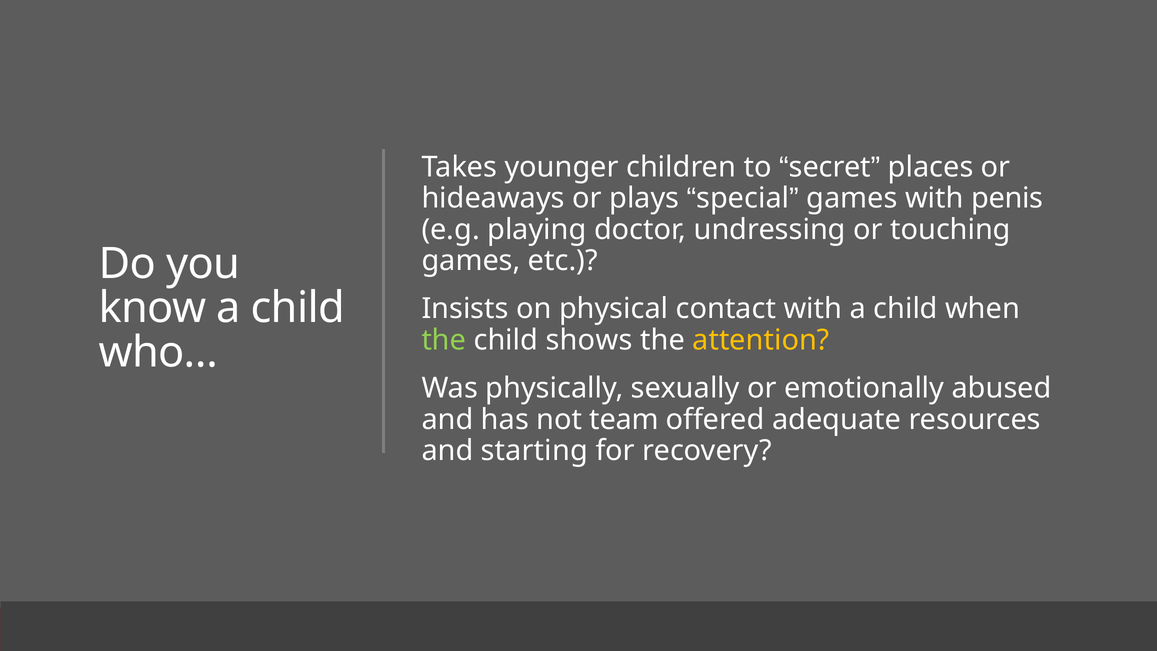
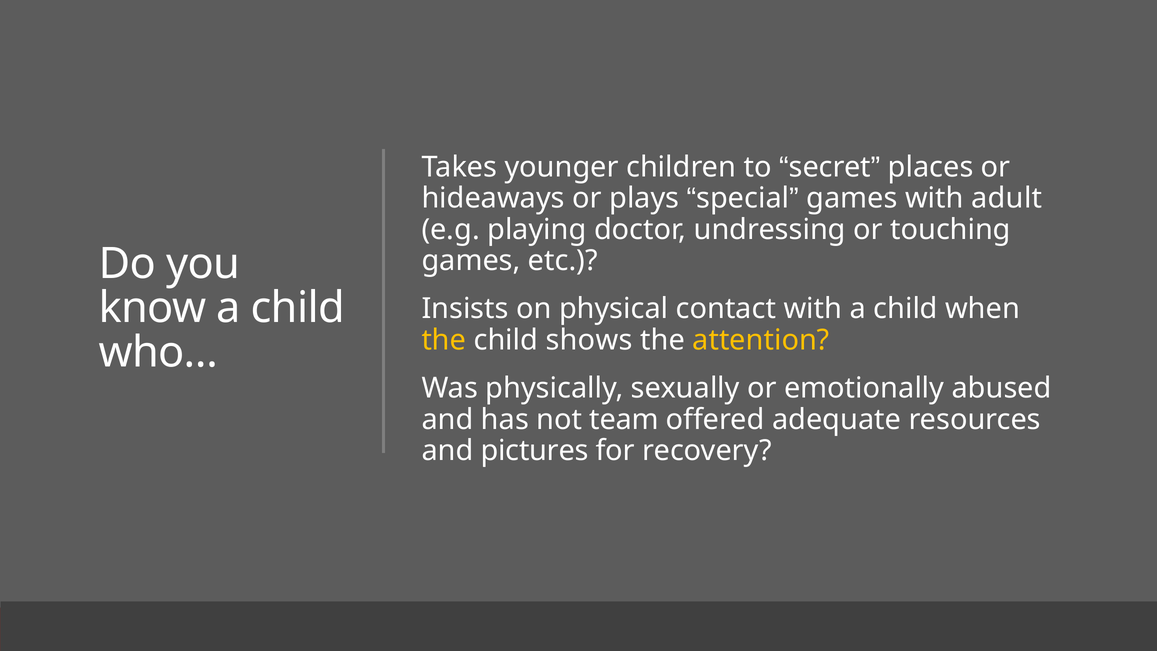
penis: penis -> adult (1007, 198)
the colour: light green -> yellow (444, 340)
starting: starting -> pictures (535, 451)
